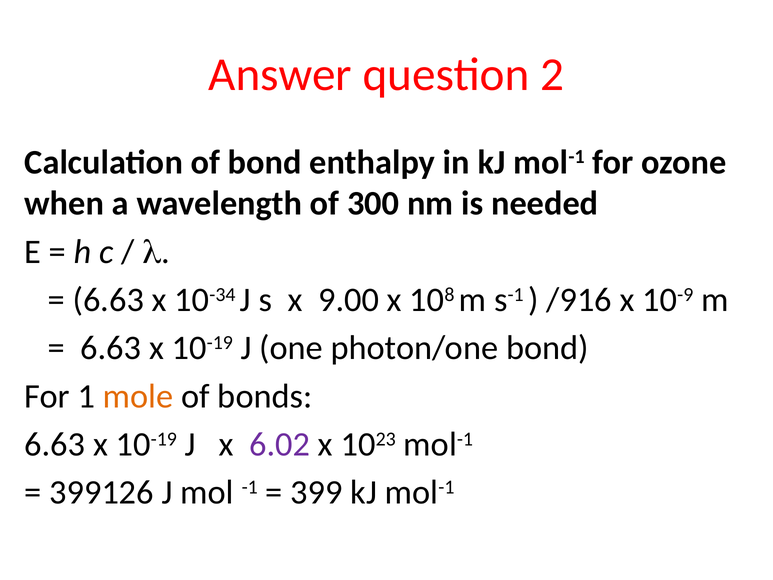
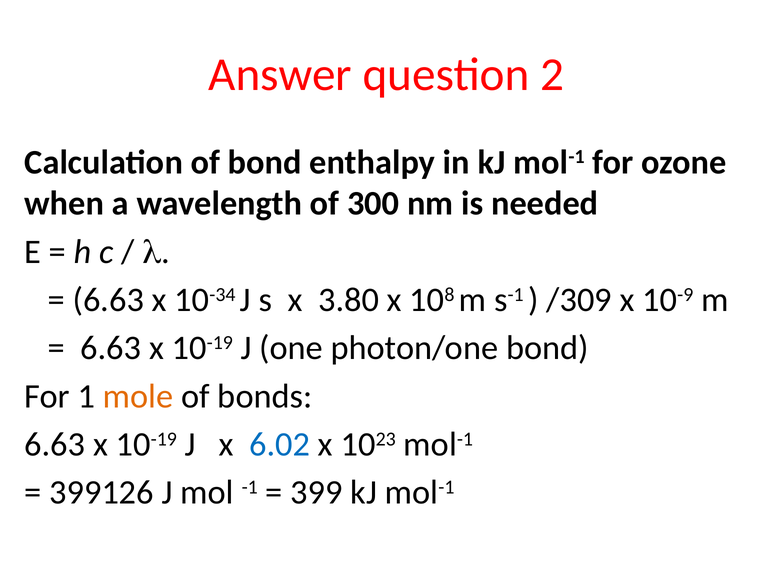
9.00: 9.00 -> 3.80 (349, 300)
/916: /916 -> /309 (579, 300)
6.02 colour: purple -> blue (280, 444)
